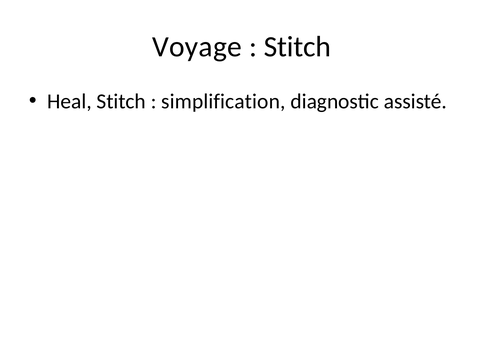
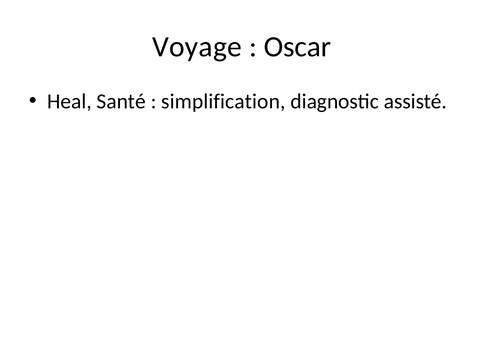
Stitch: Stitch -> Oscar (297, 47)
Heal Stitch: Stitch -> Santé (121, 101)
